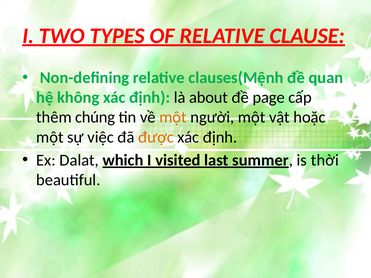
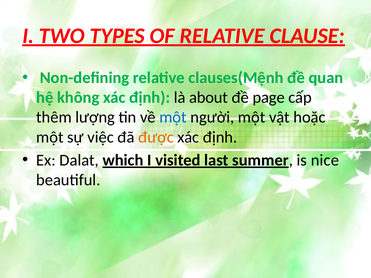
chúng: chúng -> lượng (95, 117)
một colour: orange -> blue (173, 117)
thời: thời -> nice (325, 160)
